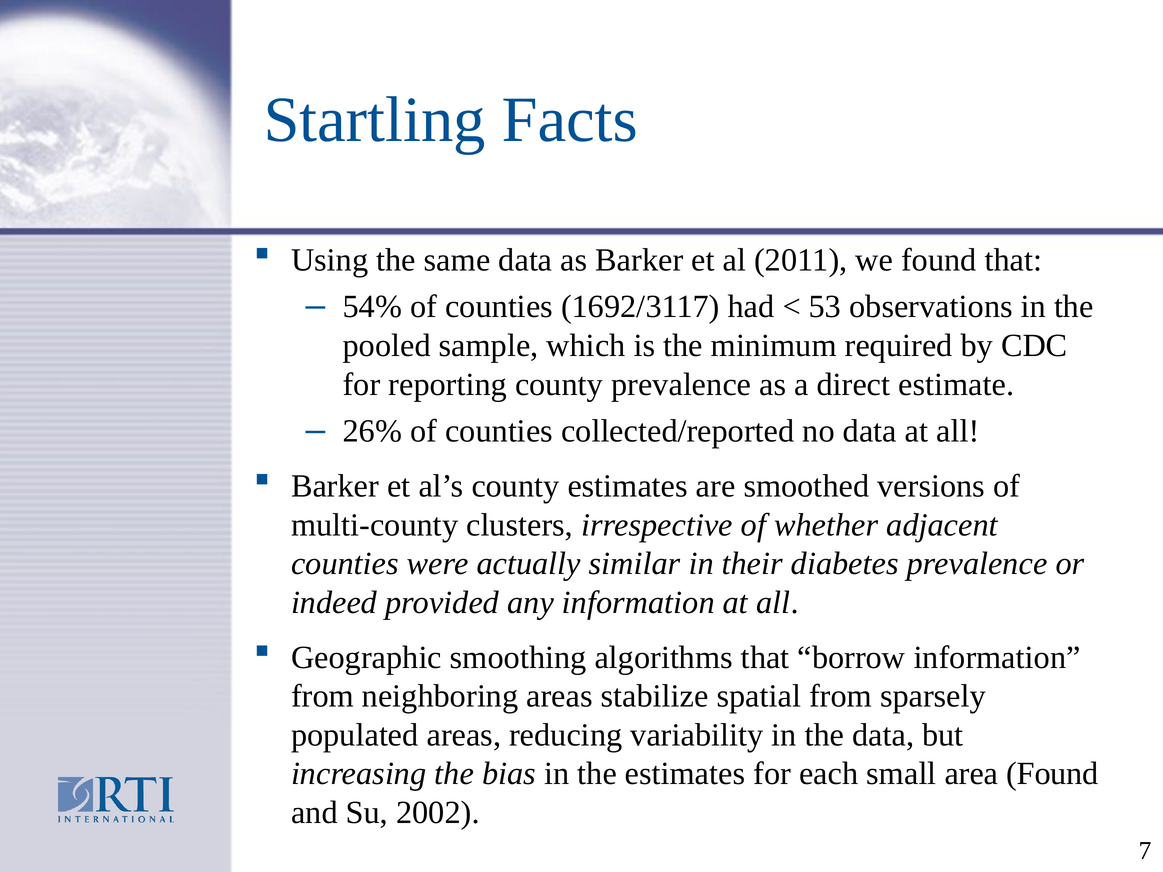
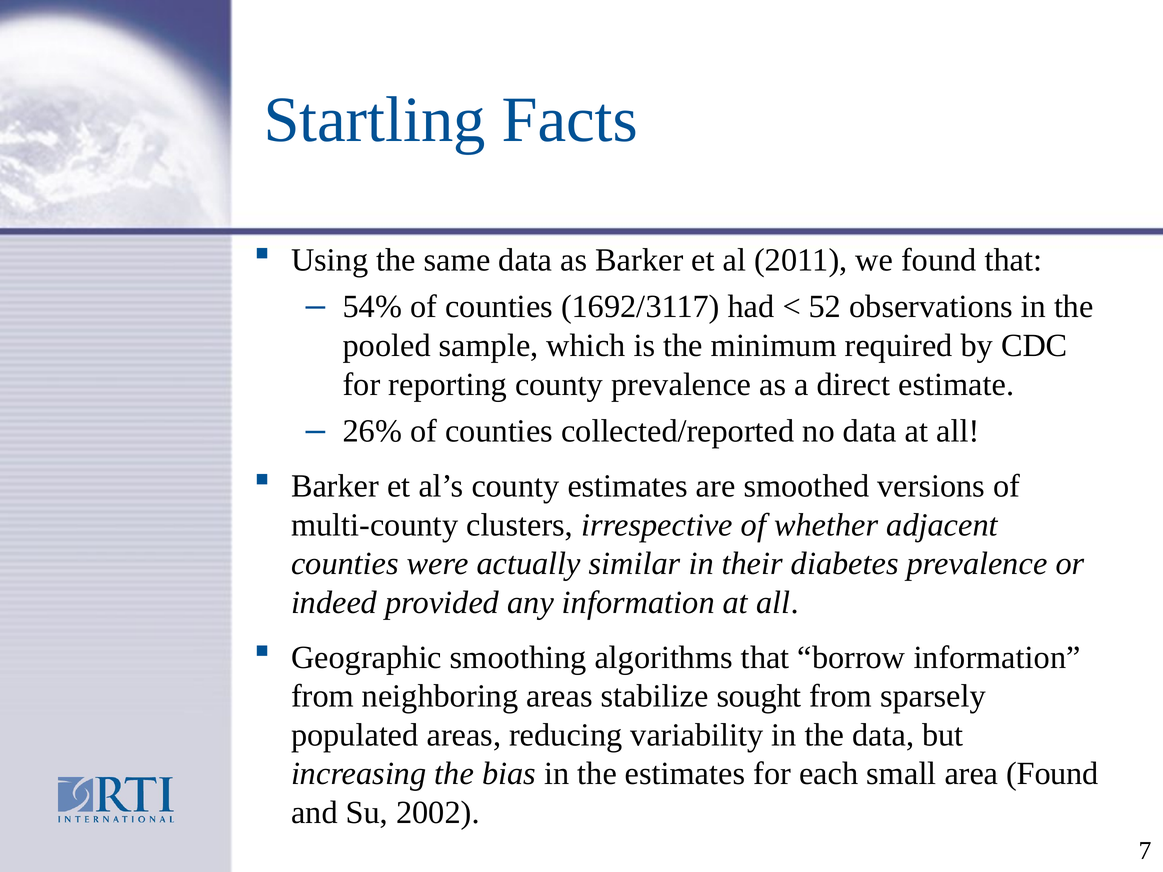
53: 53 -> 52 (825, 307)
spatial: spatial -> sought (759, 696)
